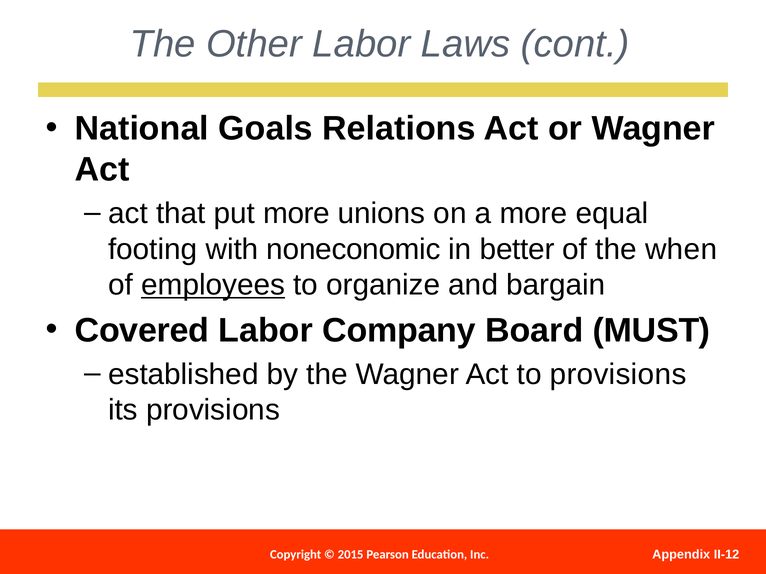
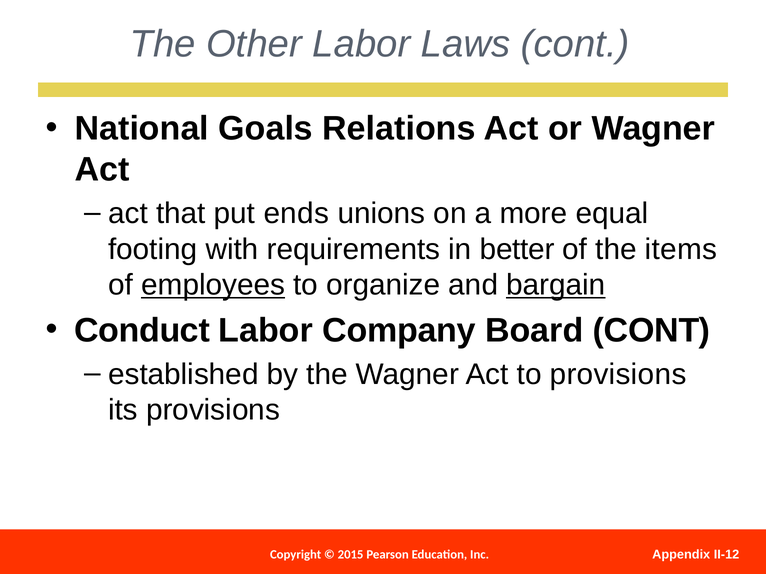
put more: more -> ends (296, 214)
noneconomic: noneconomic -> requirements (353, 249)
when: when -> items (681, 249)
bargain underline: none -> present (556, 285)
Covered: Covered -> Conduct (142, 331)
Board MUST: MUST -> CONT (652, 331)
